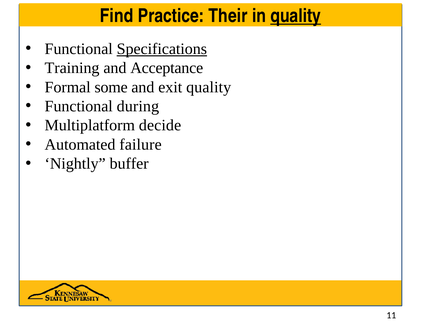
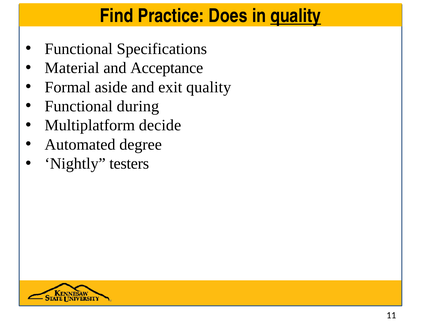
Their: Their -> Does (228, 16)
Specifications underline: present -> none (162, 49)
Training: Training -> Material (72, 68)
some: some -> aside (111, 87)
failure: failure -> degree (141, 145)
buffer: buffer -> testers (129, 164)
